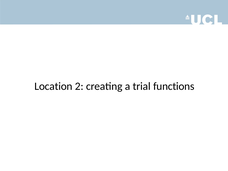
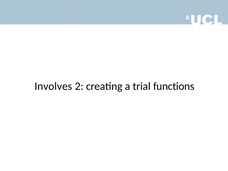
Location: Location -> Involves (53, 86)
